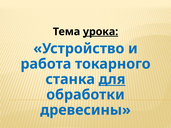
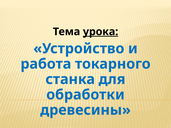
для underline: present -> none (112, 79)
